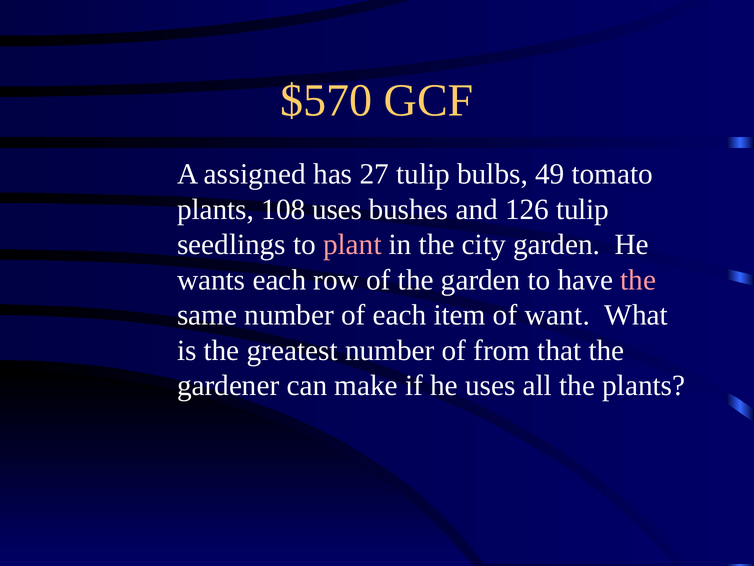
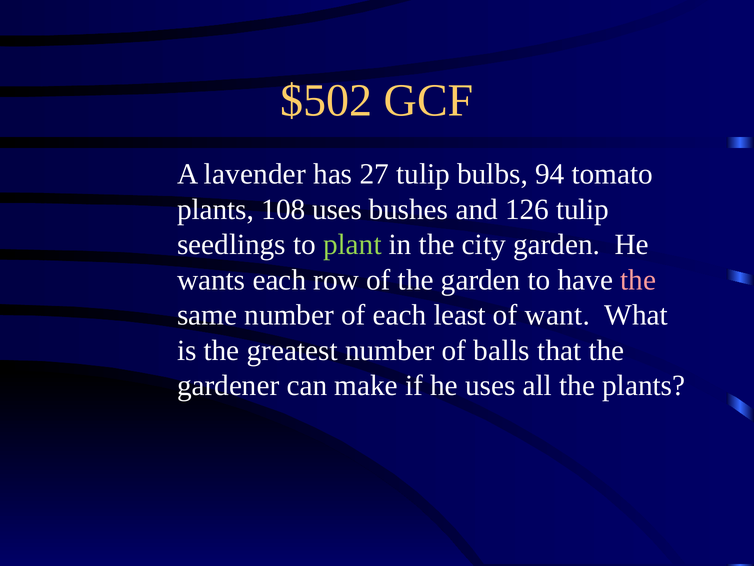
$570: $570 -> $502 (326, 101)
assigned: assigned -> lavender (255, 174)
49: 49 -> 94 (550, 174)
plant colour: pink -> light green (352, 245)
item: item -> least (460, 315)
from: from -> balls (502, 350)
